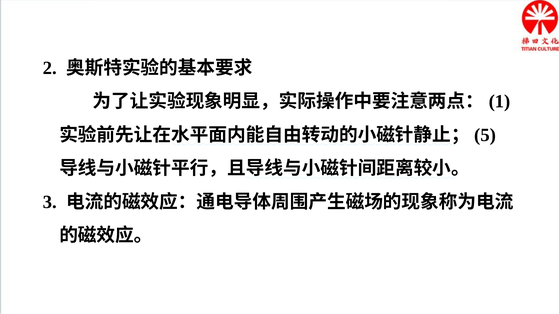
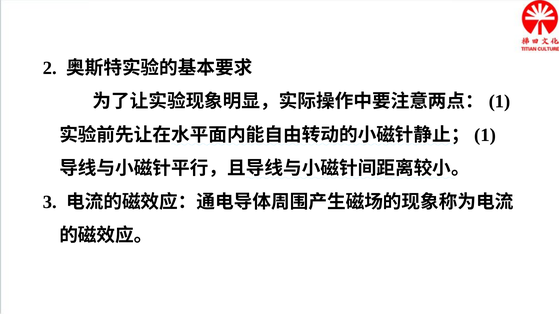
5: 5 -> 1 (485, 135)
